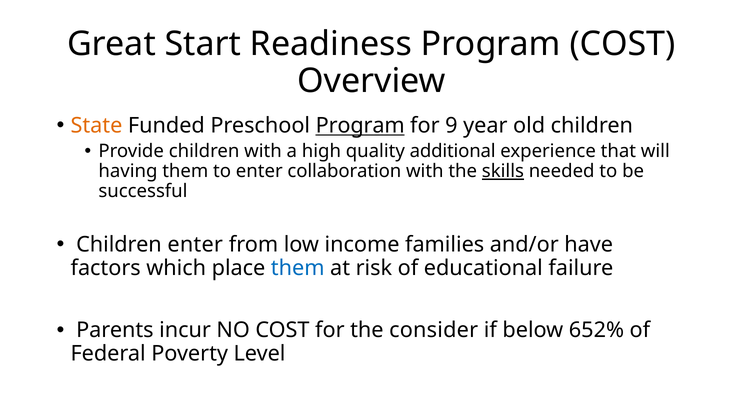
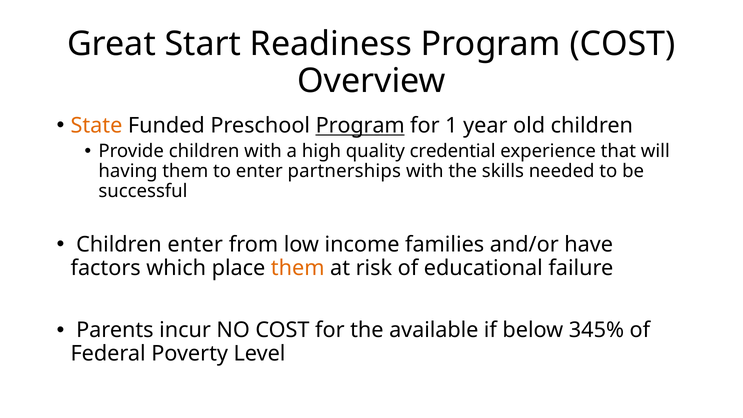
9: 9 -> 1 (451, 126)
additional: additional -> credential (453, 151)
collaboration: collaboration -> partnerships (344, 171)
skills underline: present -> none (503, 171)
them colour: blue -> orange (298, 268)
consider: consider -> available (434, 330)
652%: 652% -> 345% (596, 330)
